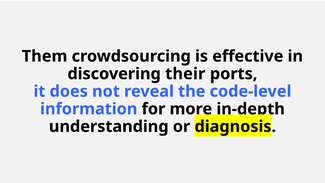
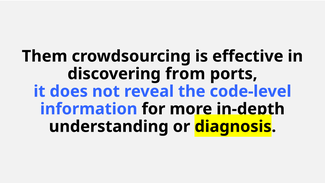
their: their -> from (185, 74)
